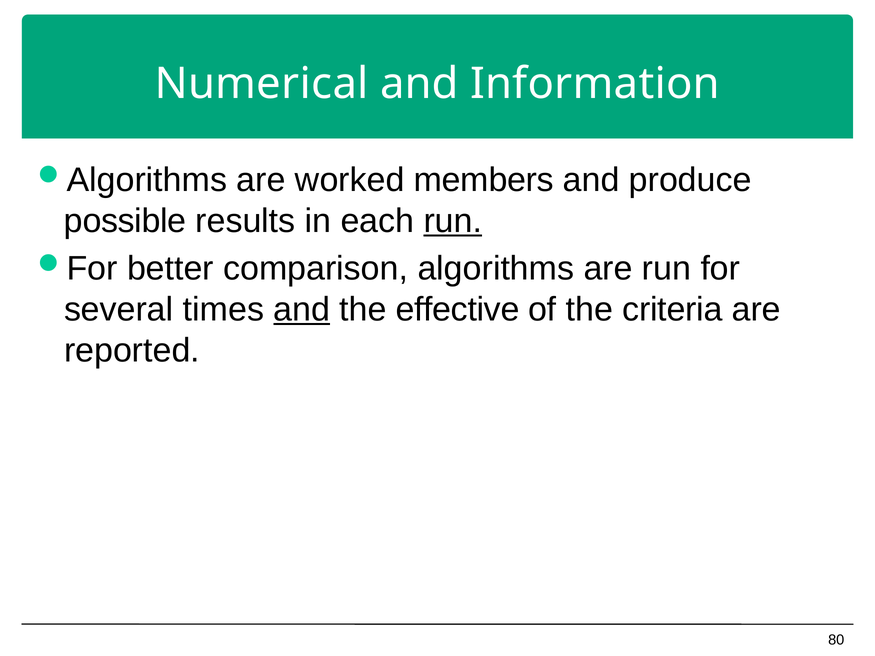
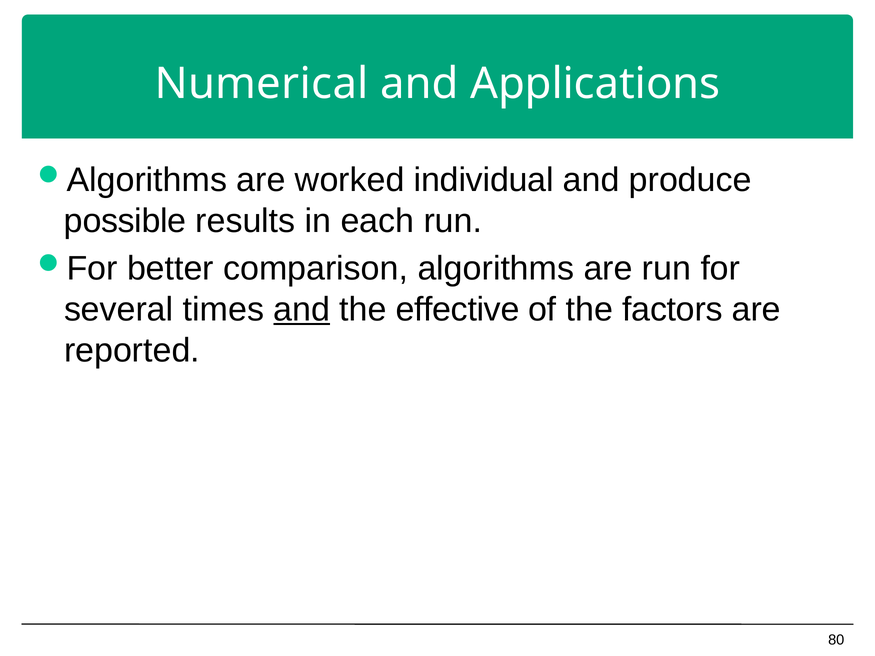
Information: Information -> Applications (595, 84)
members: members -> individual (484, 180)
run underline: present -> none (453, 221)
criteria: criteria -> factors (673, 310)
